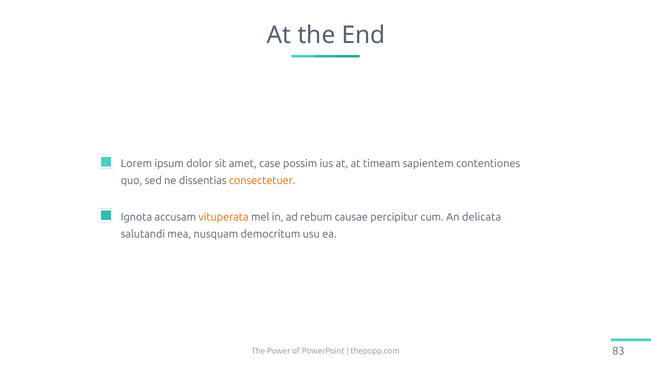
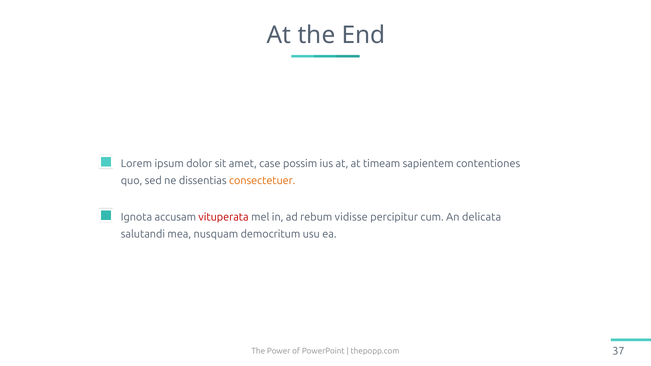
vituperata colour: orange -> red (224, 217)
causae: causae -> vidisse (351, 217)
83: 83 -> 37 (618, 351)
